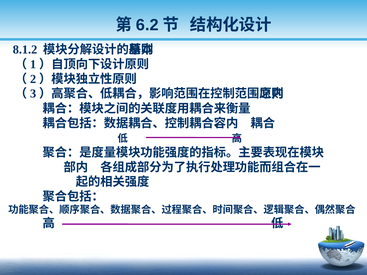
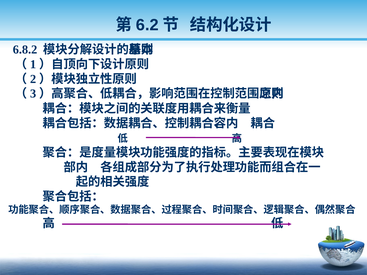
8.1.2: 8.1.2 -> 6.8.2 (25, 50)
